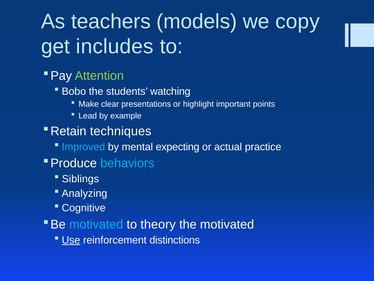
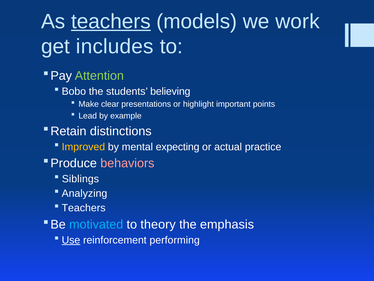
teachers underline: none -> present (111, 21)
copy: copy -> work (298, 21)
watching: watching -> believing (170, 91)
techniques: techniques -> distinctions (121, 131)
Improved colour: light blue -> yellow (83, 147)
behaviors colour: light blue -> pink (127, 163)
Cognitive: Cognitive -> Teachers (84, 208)
the motivated: motivated -> emphasis (227, 224)
distinctions: distinctions -> performing (175, 240)
